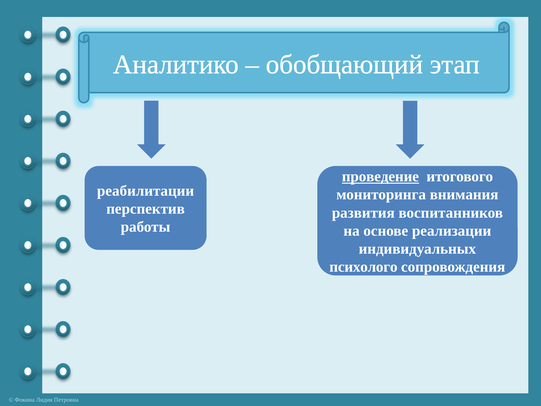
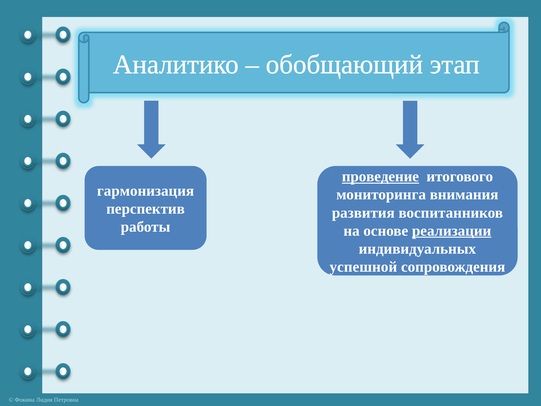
реабилитации: реабилитации -> гармонизация (146, 191)
реализации underline: none -> present (452, 231)
психолого: психолого -> успешной (363, 267)
